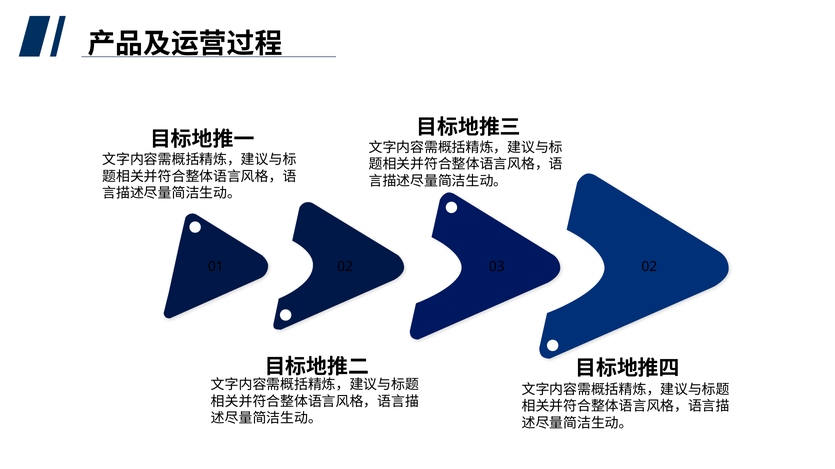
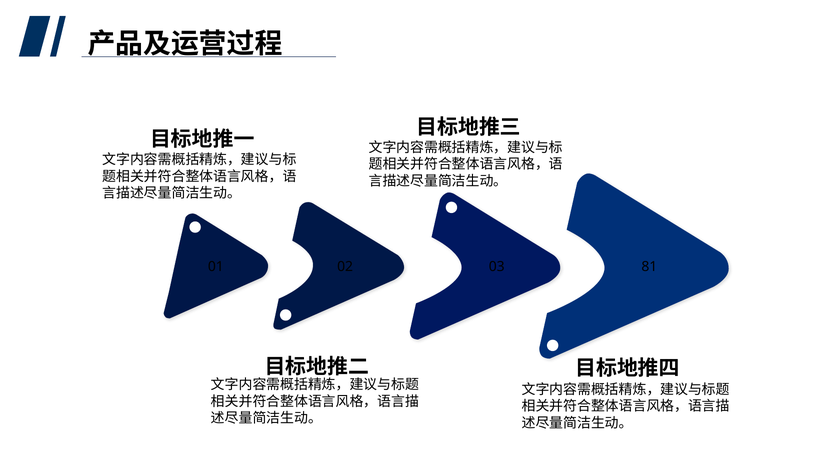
01 02: 02 -> 81 (649, 267)
